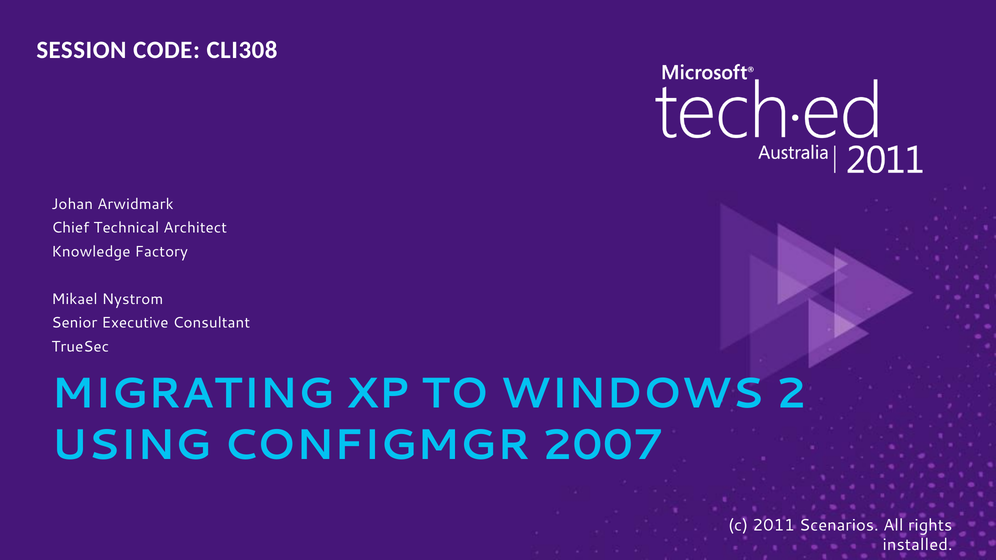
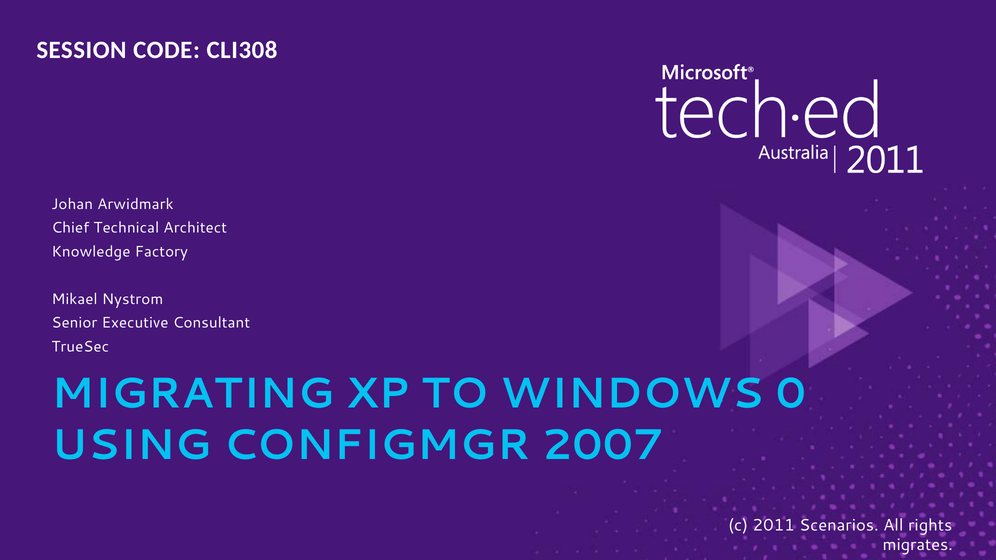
2: 2 -> 0 (791, 394)
installed: installed -> migrates (918, 545)
